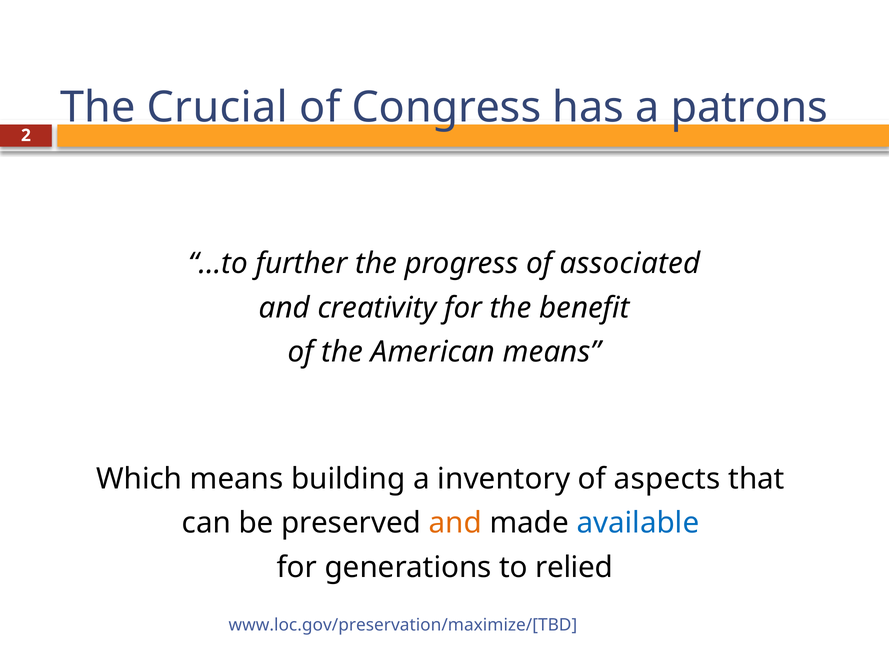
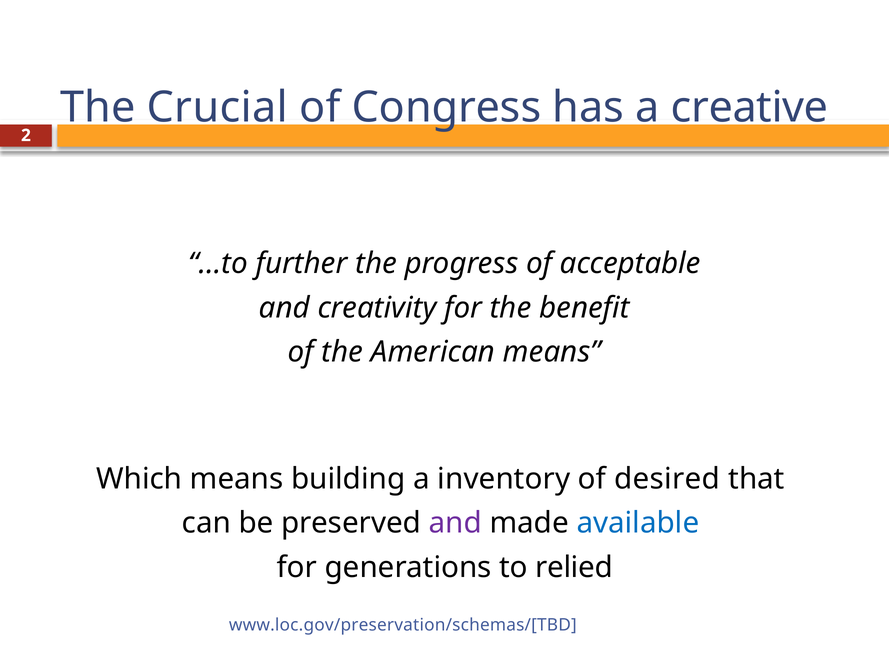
patrons: patrons -> creative (750, 107)
associated: associated -> acceptable (630, 264)
aspects: aspects -> desired (667, 479)
and colour: orange -> purple (455, 523)
www.loc.gov/preservation/maximize/[TBD: www.loc.gov/preservation/maximize/[TBD -> www.loc.gov/preservation/schemas/[TBD (403, 625)
